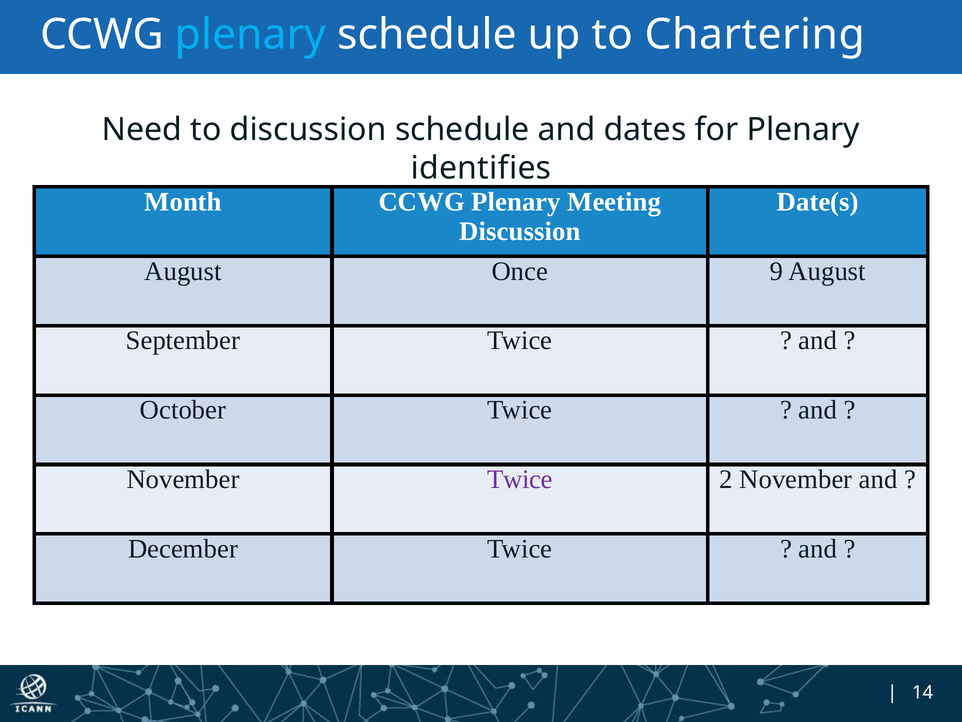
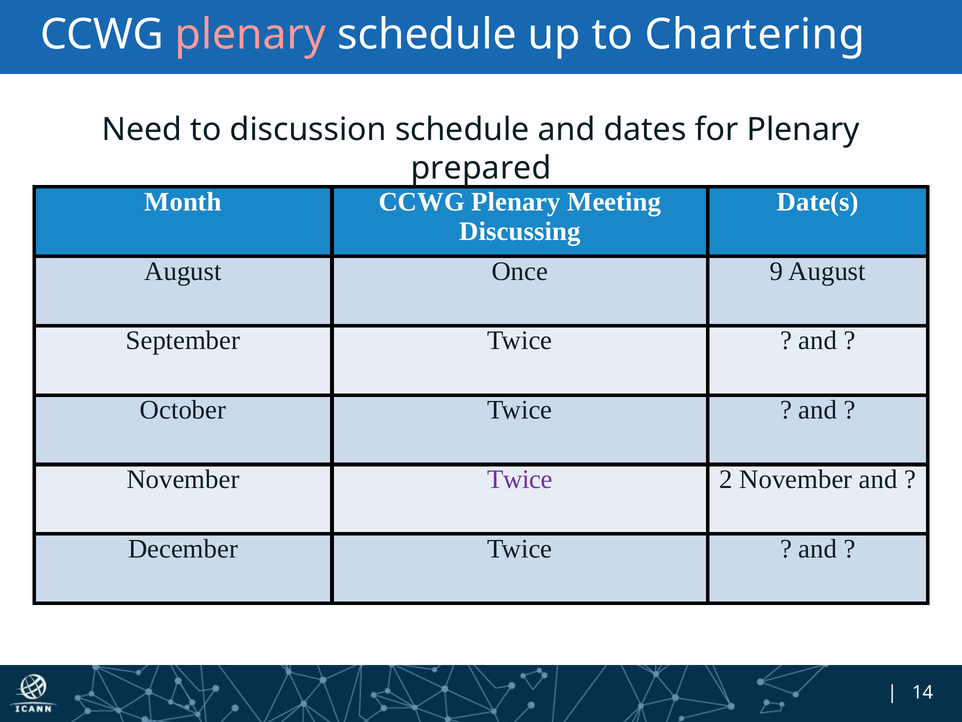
plenary colour: light blue -> pink (251, 34)
identifies: identifies -> prepared (481, 168)
Discussion: Discussion -> Discussing (520, 231)
